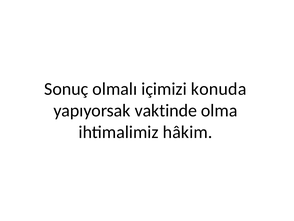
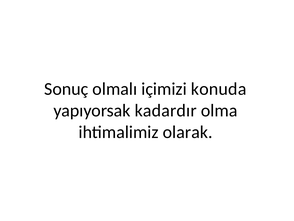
vaktinde: vaktinde -> kadardır (166, 110)
hâkim: hâkim -> olarak (188, 132)
